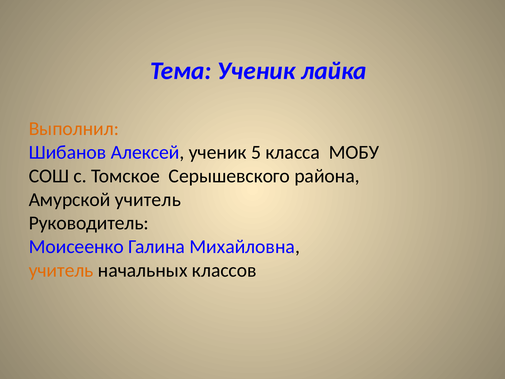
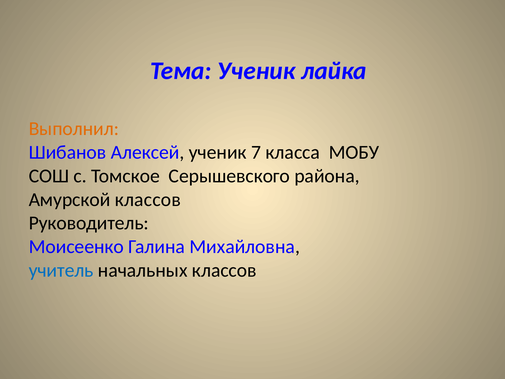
5: 5 -> 7 (256, 152)
Амурской учитель: учитель -> классов (148, 199)
учитель colour: orange -> blue (61, 270)
